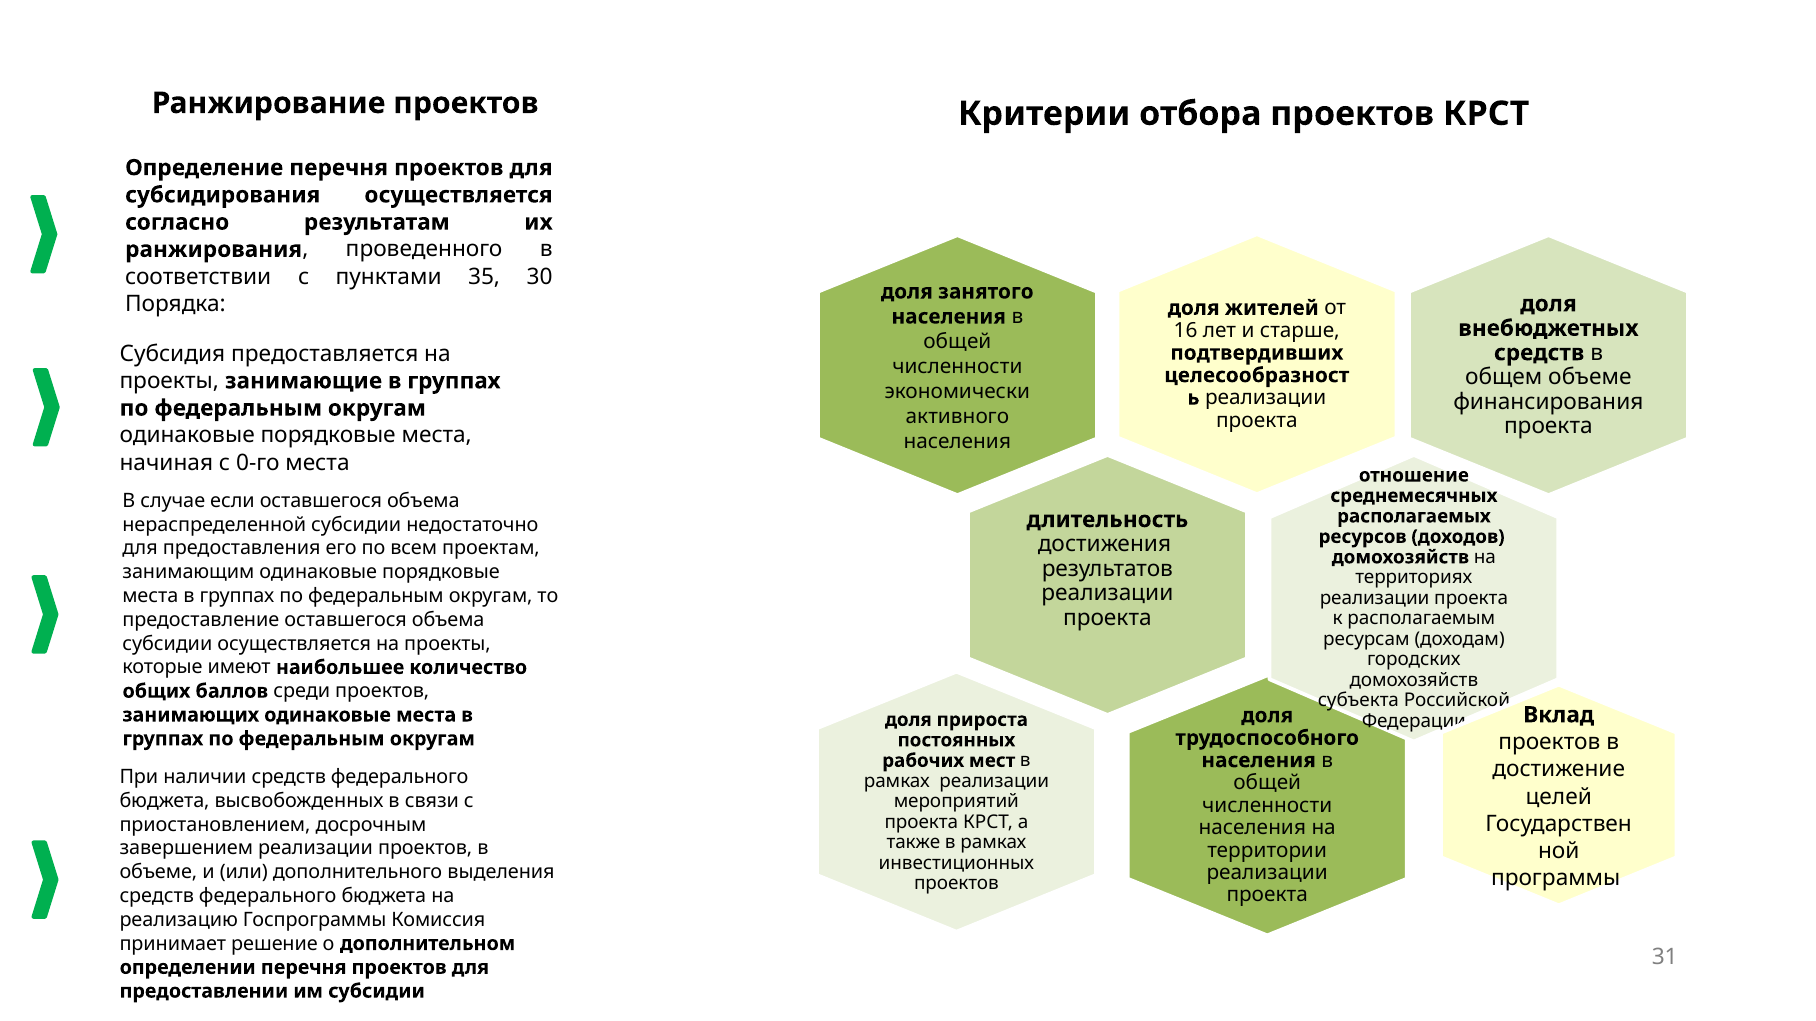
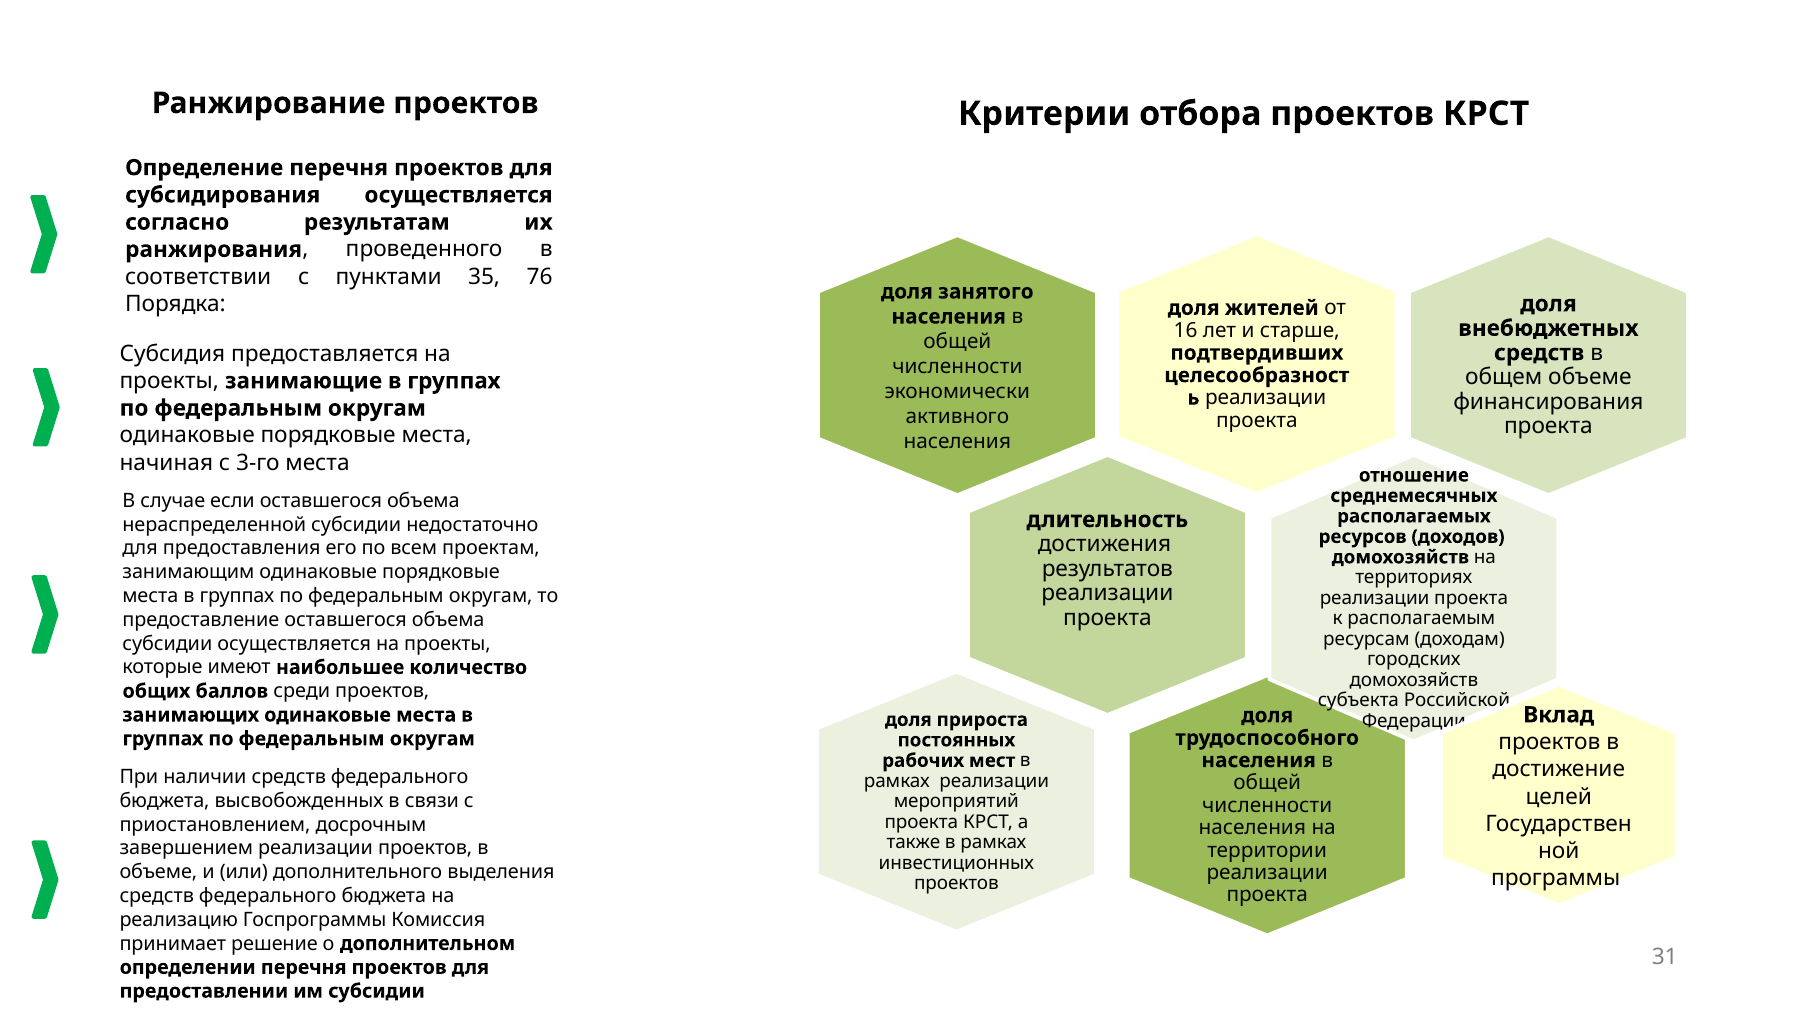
30: 30 -> 76 (540, 277)
0-го: 0-го -> 3-го (258, 463)
